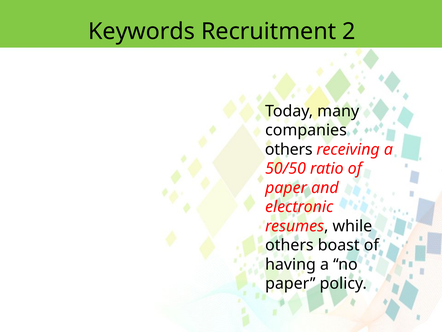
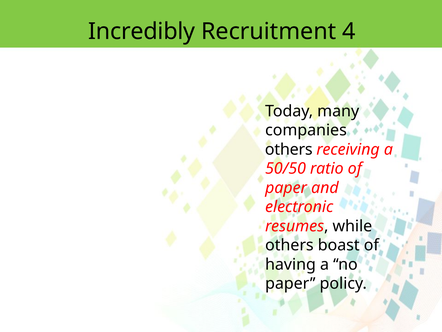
Keywords: Keywords -> Incredibly (142, 31)
2: 2 -> 4 (349, 31)
